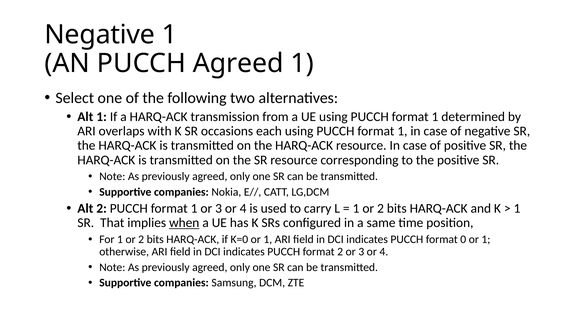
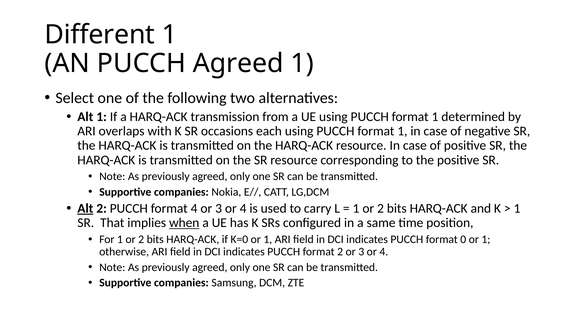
Negative: Negative -> Different (100, 35)
Alt underline: none -> present (85, 209)
2 PUCCH format 1: 1 -> 4 (194, 209)
